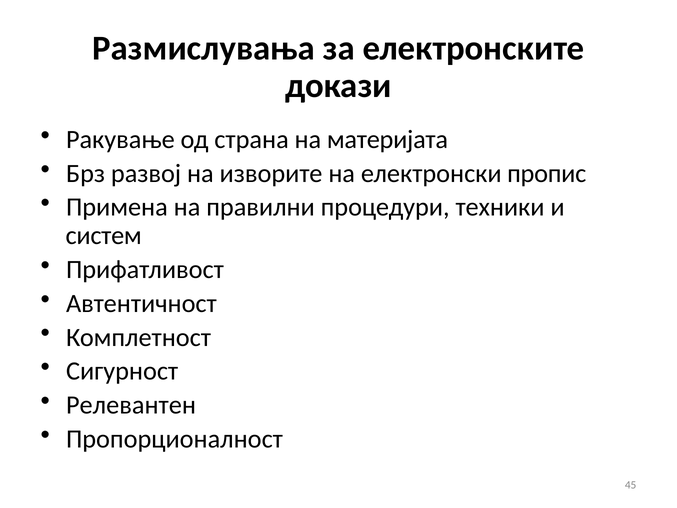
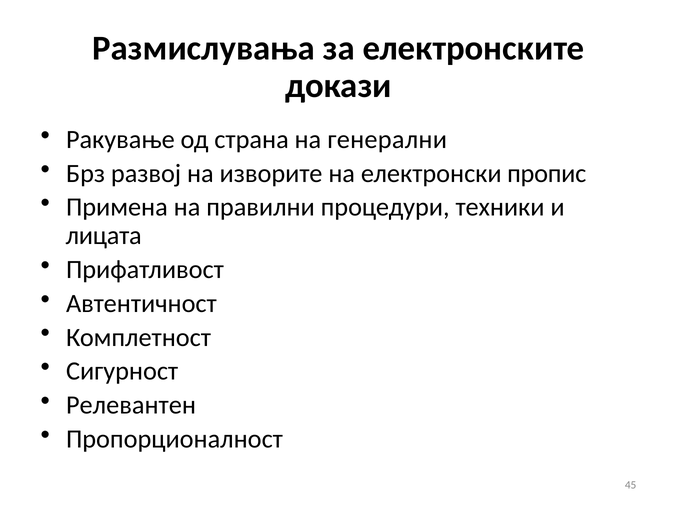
материјата: материјата -> генерални (387, 140)
систем: систем -> лицата (104, 236)
